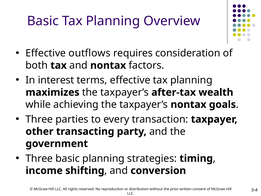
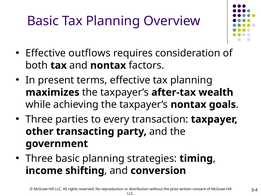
interest: interest -> present (56, 80)
